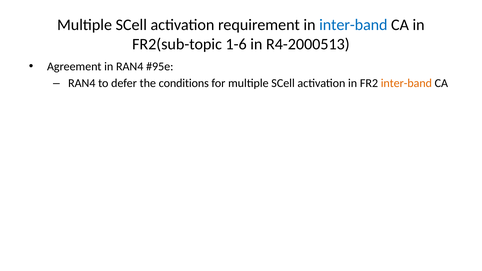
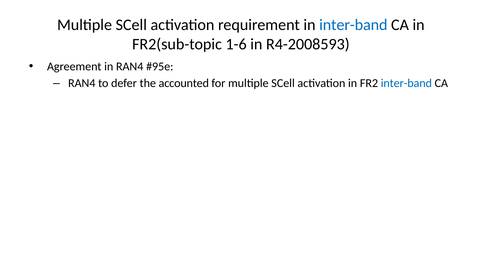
R4-2000513: R4-2000513 -> R4-2008593 (308, 44)
conditions: conditions -> accounted (184, 83)
inter-band colour: orange -> blue (406, 83)
